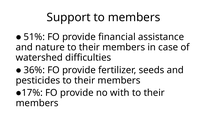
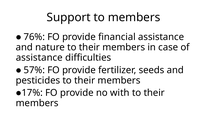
51%: 51% -> 76% (34, 37)
watershed: watershed -> assistance (39, 57)
36%: 36% -> 57% (34, 70)
